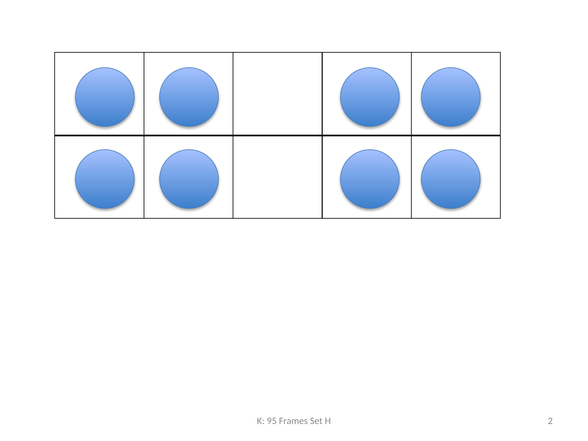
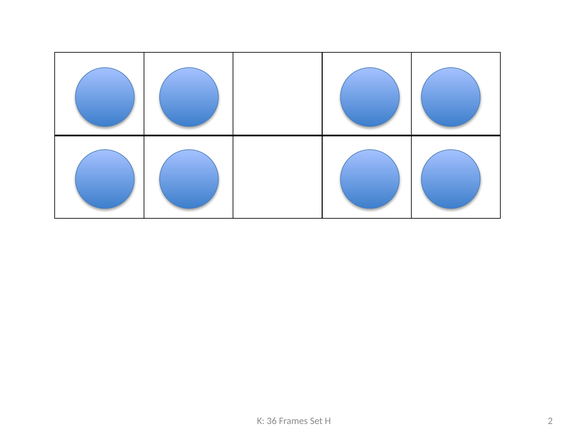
95: 95 -> 36 (272, 421)
